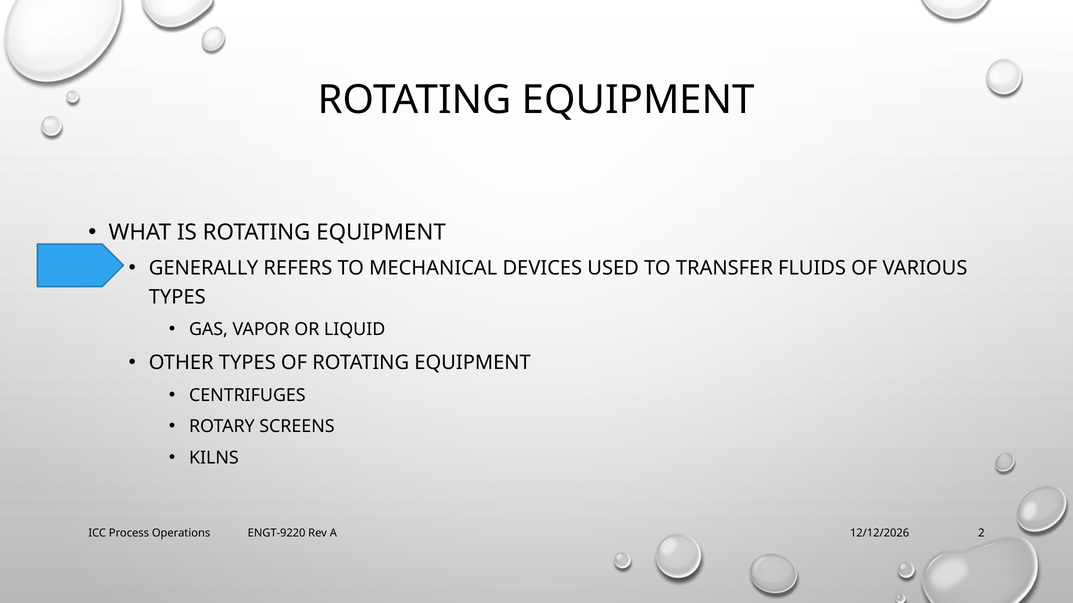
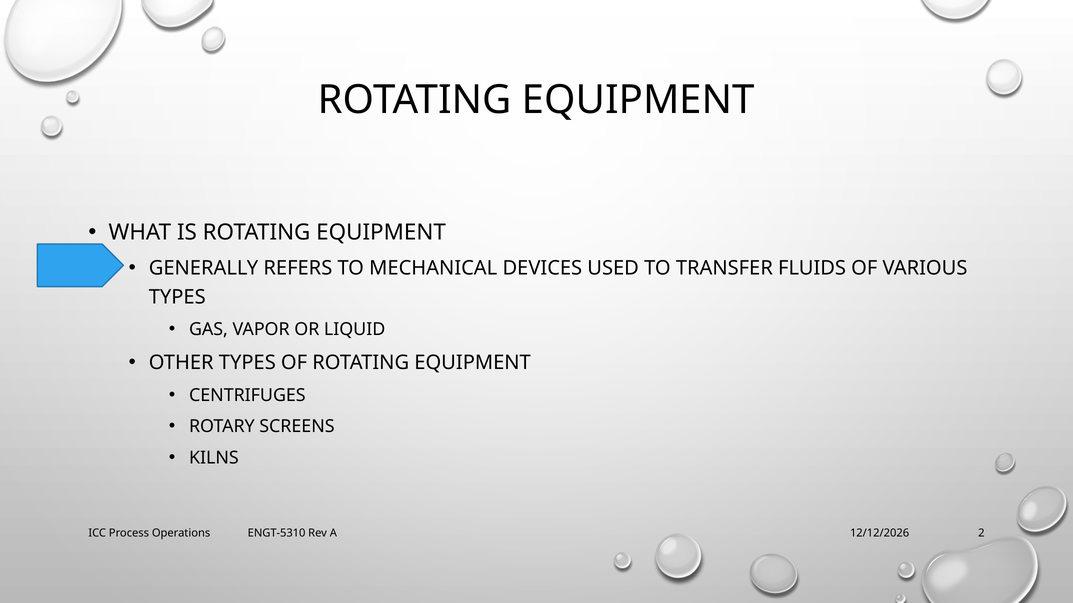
ENGT-9220: ENGT-9220 -> ENGT-5310 (277, 534)
